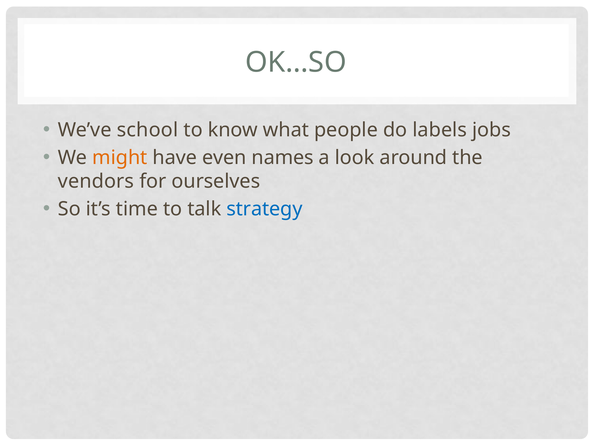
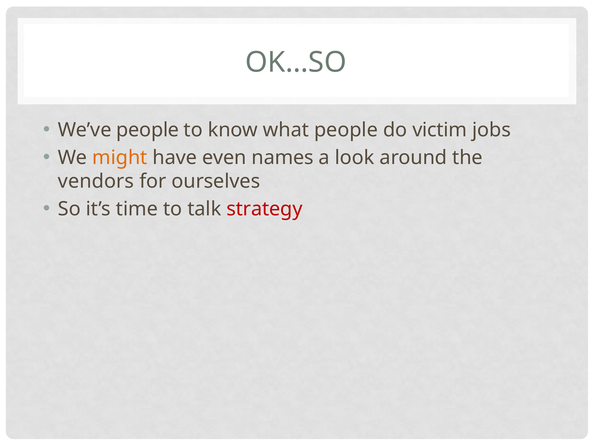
We’ve school: school -> people (148, 130)
labels: labels -> victim (440, 130)
strategy colour: blue -> red (264, 209)
